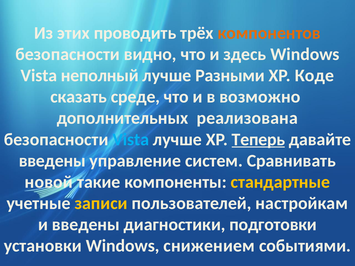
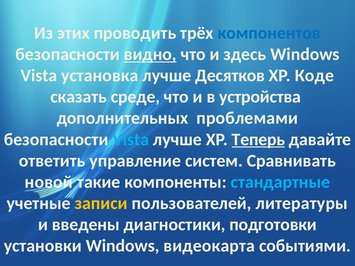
компонентов colour: orange -> blue (269, 33)
видно underline: none -> present (150, 54)
неполный: неполный -> установка (100, 76)
Разными: Разными -> Десятков (230, 76)
возможно: возможно -> устройства (260, 97)
реализована: реализована -> проблемами (247, 118)
введены: введены -> ответить (52, 161)
стандартные colour: yellow -> light blue (280, 182)
настройкам: настройкам -> литературы (302, 203)
снижением: снижением -> видеокарта (209, 246)
